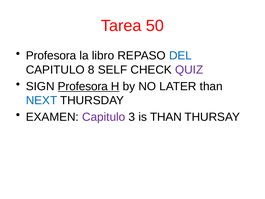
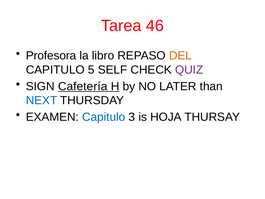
50: 50 -> 46 (155, 26)
DEL colour: blue -> orange (180, 56)
8: 8 -> 5 (91, 70)
SIGN Profesora: Profesora -> Cafetería (83, 86)
Capitulo colour: purple -> blue (104, 117)
is THAN: THAN -> HOJA (166, 117)
